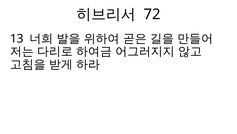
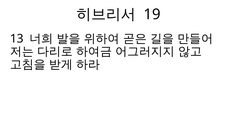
72: 72 -> 19 (152, 14)
